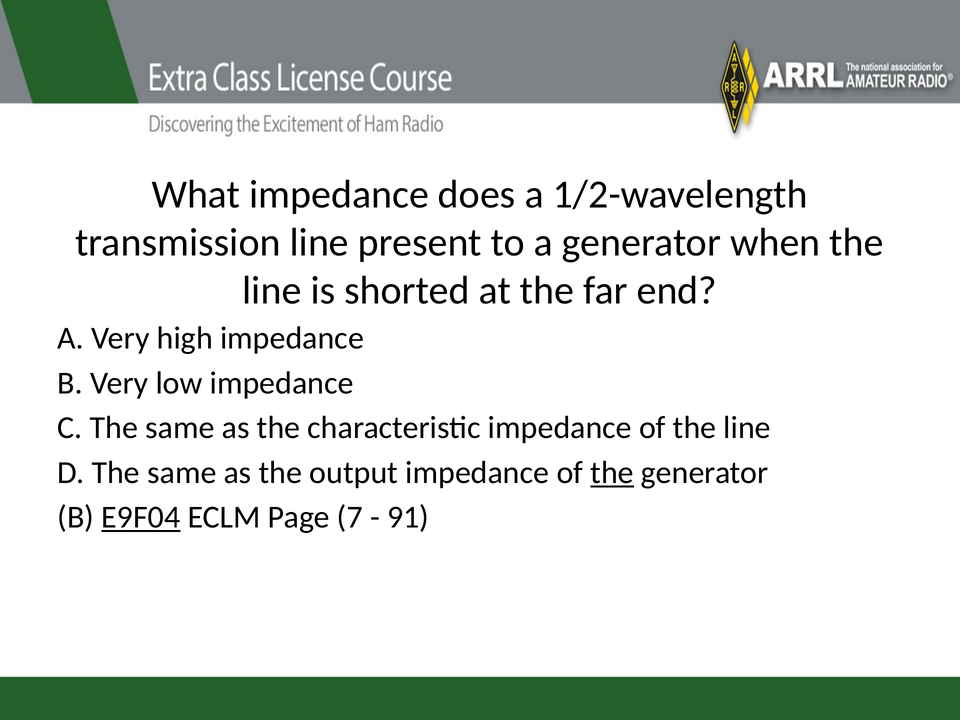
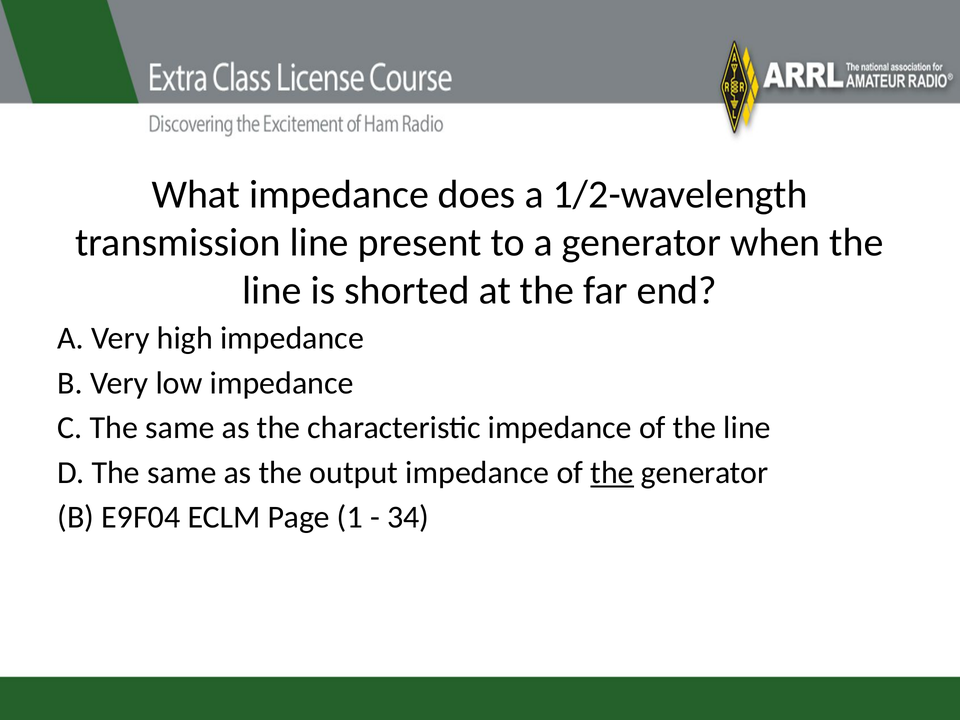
E9F04 underline: present -> none (141, 517)
7: 7 -> 1 (350, 517)
91: 91 -> 34 (408, 517)
